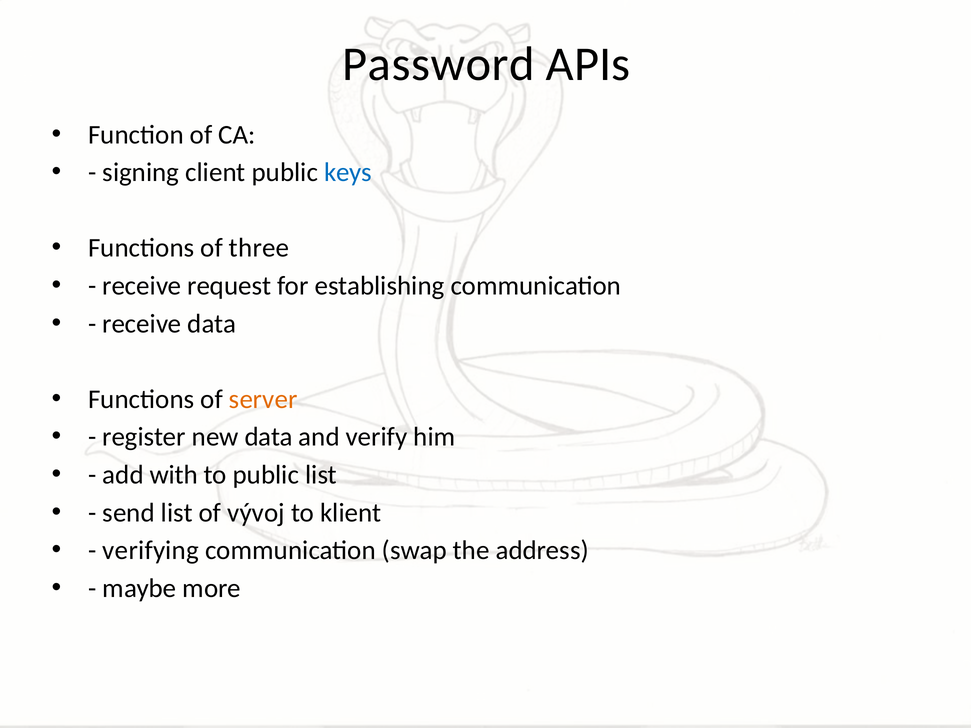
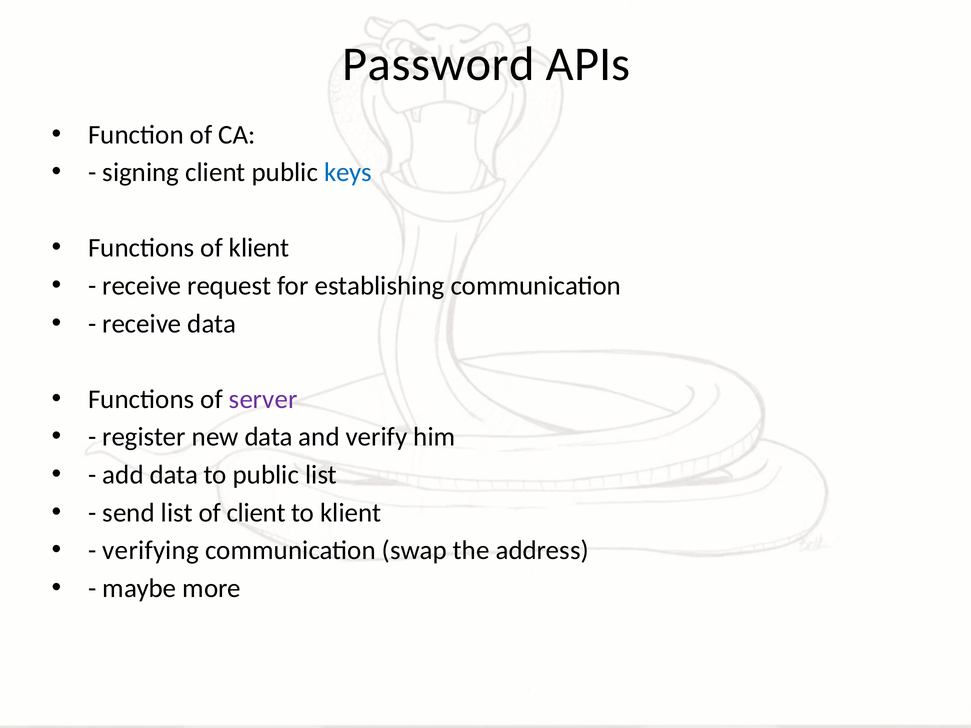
of three: three -> klient (259, 248)
server colour: orange -> purple (263, 399)
add with: with -> data (174, 475)
of vývoj: vývoj -> client (256, 513)
